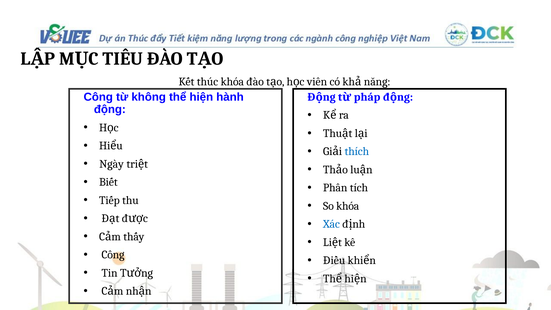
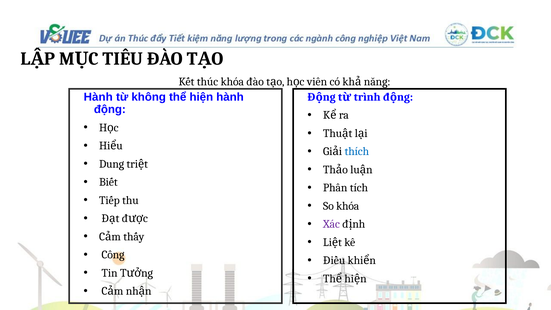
Công: Công -> Hành (98, 97)
pháp: pháp -> trình (367, 97)
Ngày: Ngày -> Dung (112, 164)
Xác colour: blue -> purple (331, 224)
